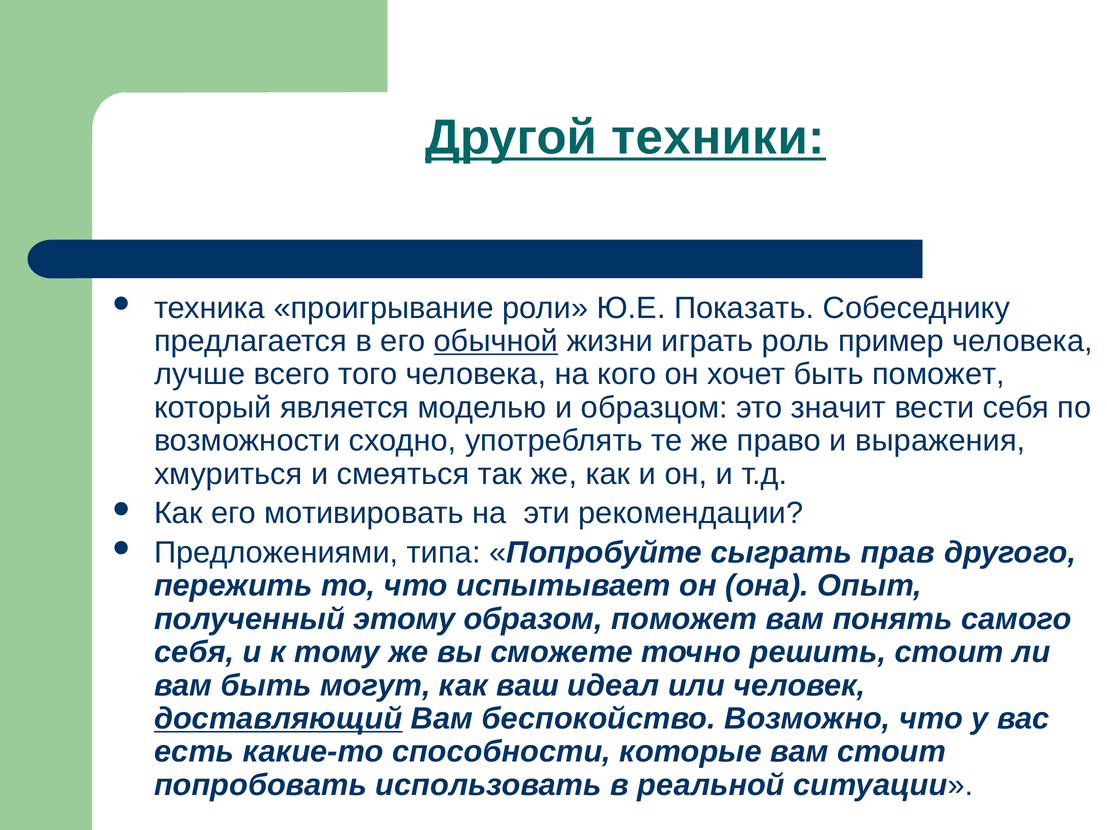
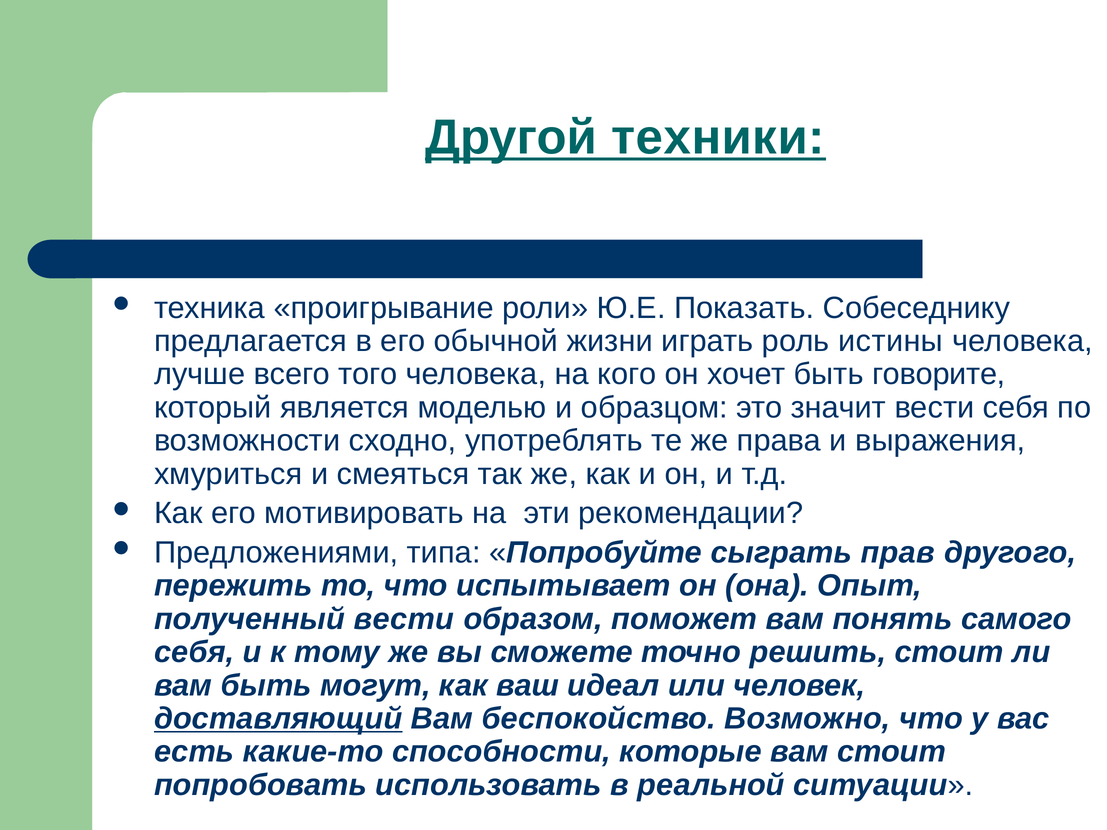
обычной underline: present -> none (496, 341)
пример: пример -> истины (891, 341)
быть поможет: поможет -> говорите (939, 374)
право: право -> права (779, 441)
полученный этому: этому -> вести (404, 619)
